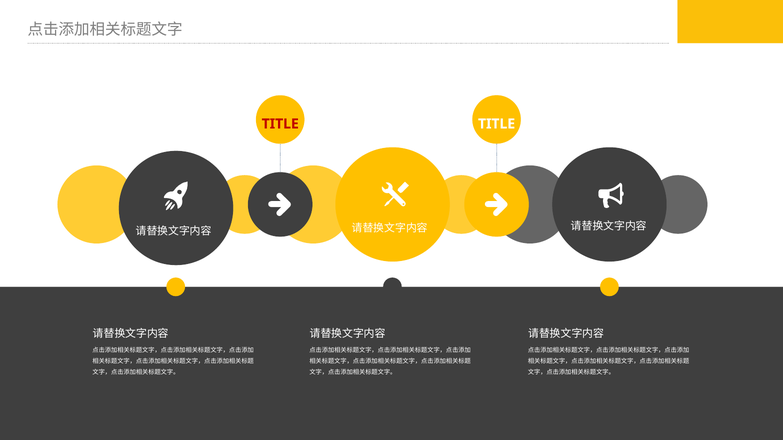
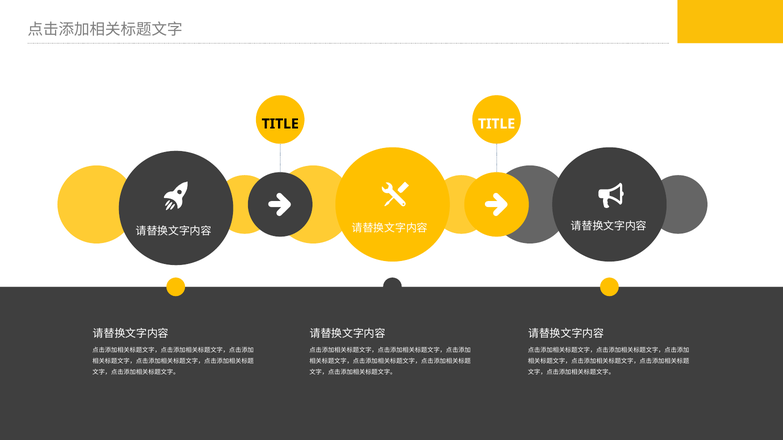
TITLE colour: red -> black (280, 124)
